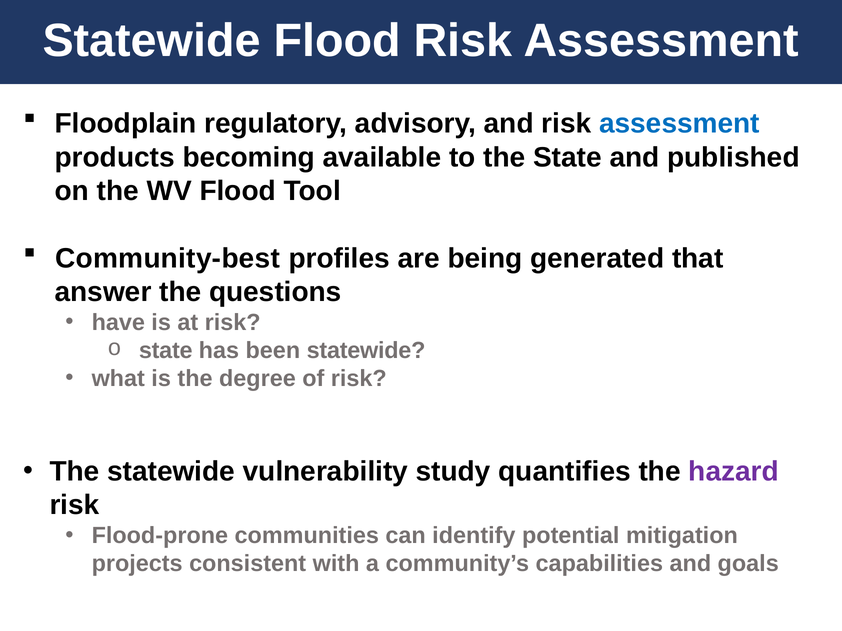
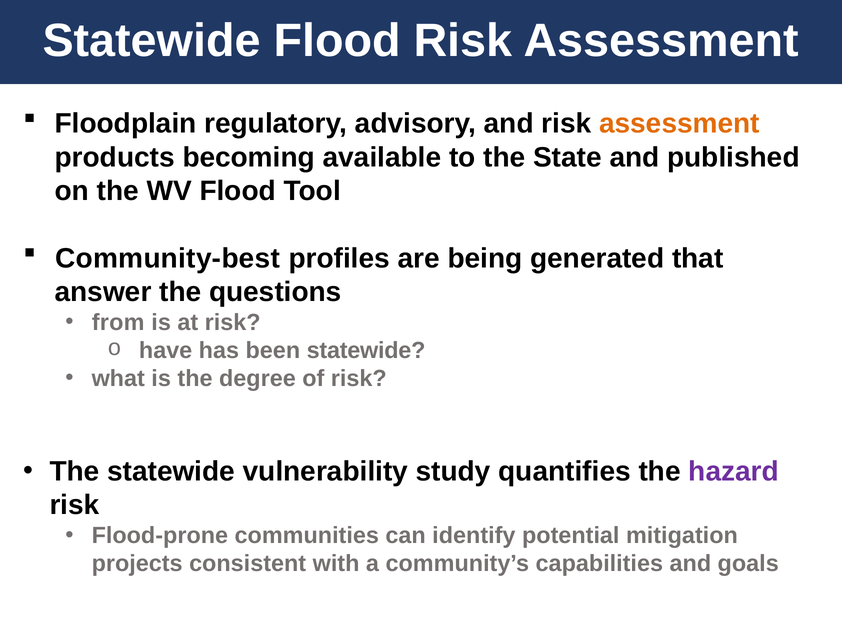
assessment colour: blue -> orange (679, 124)
have: have -> from (118, 323)
state: state -> have (166, 351)
